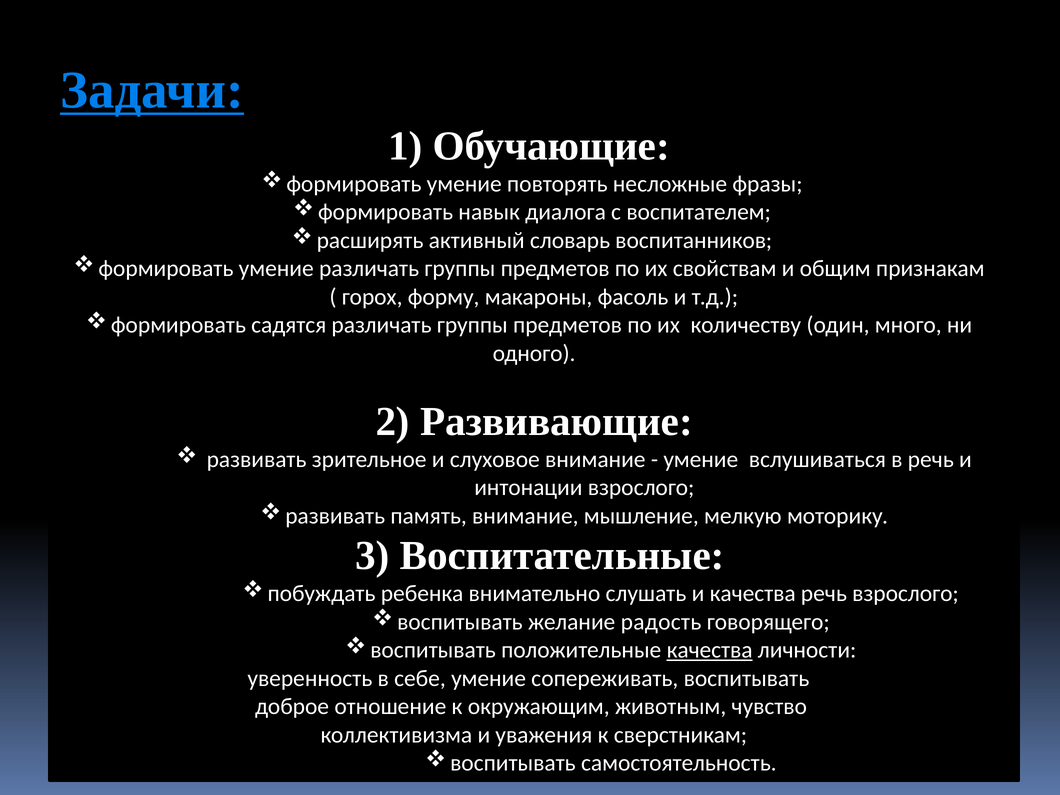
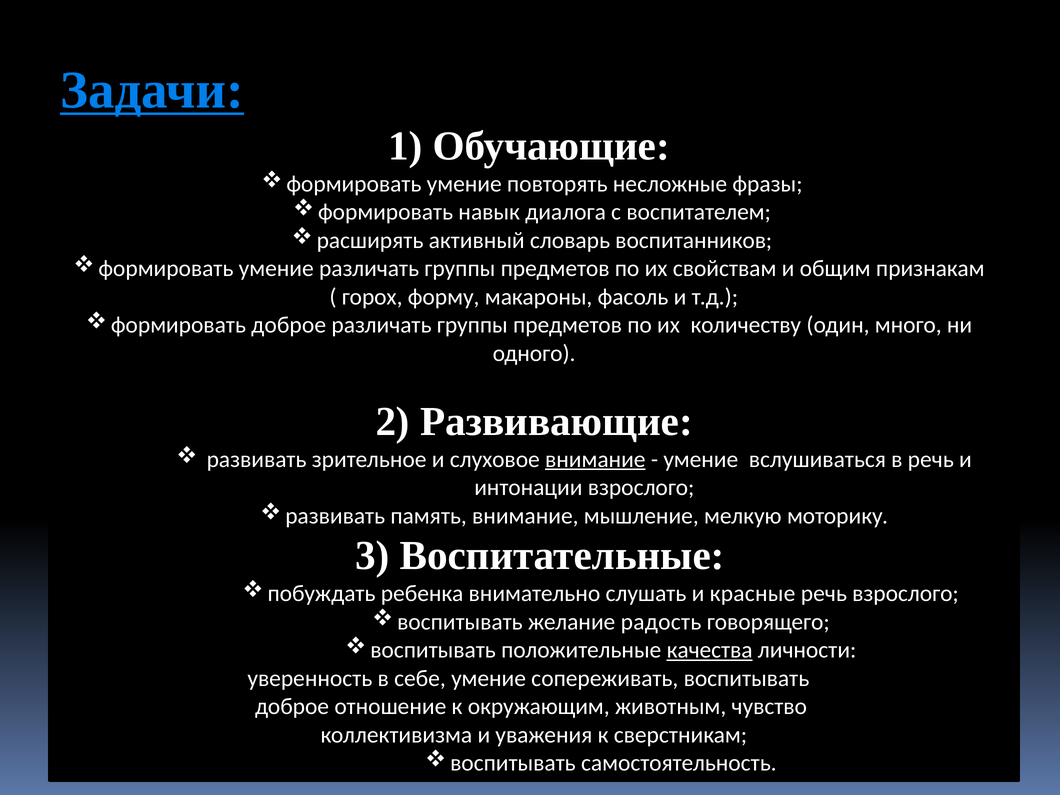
садятся: садятся -> доброе (289, 325)
внимание underline: none -> present (595, 459)
и качества: качества -> красные (753, 594)
